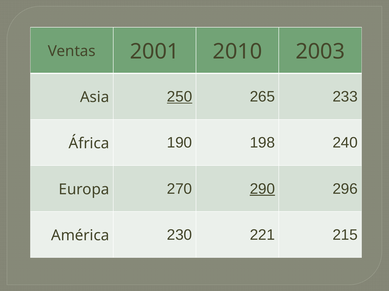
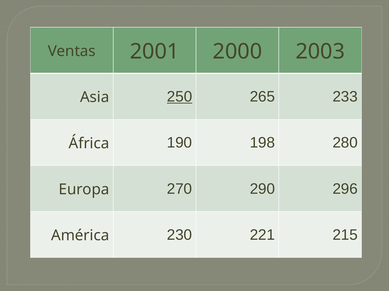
2010: 2010 -> 2000 (237, 52)
240: 240 -> 280 (345, 143)
290 underline: present -> none (262, 189)
